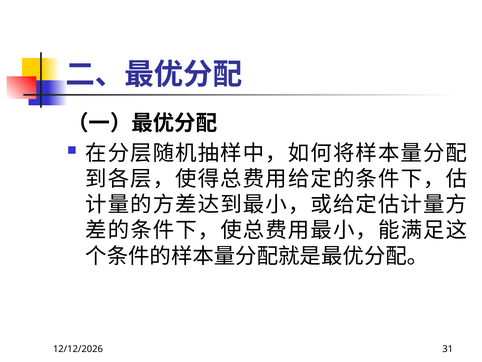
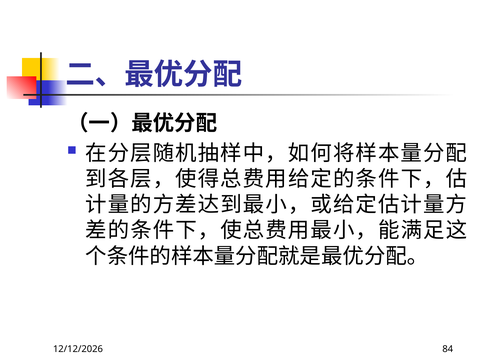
31: 31 -> 84 (448, 349)
